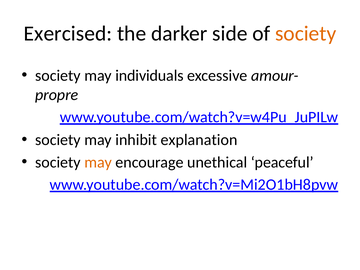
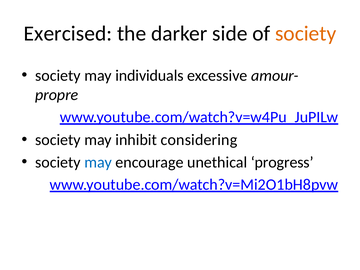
explanation: explanation -> considering (199, 140)
may colour: orange -> blue (98, 162)
peaceful: peaceful -> progress (282, 162)
